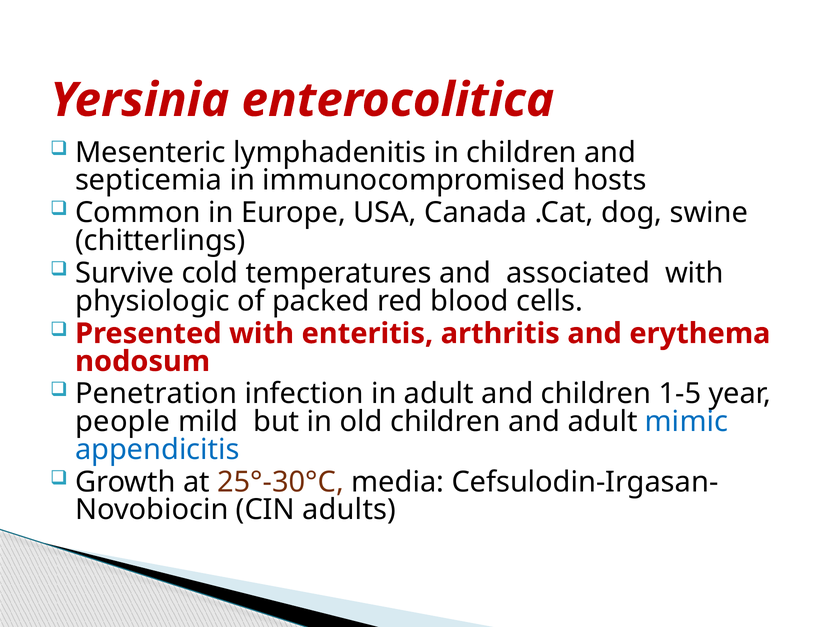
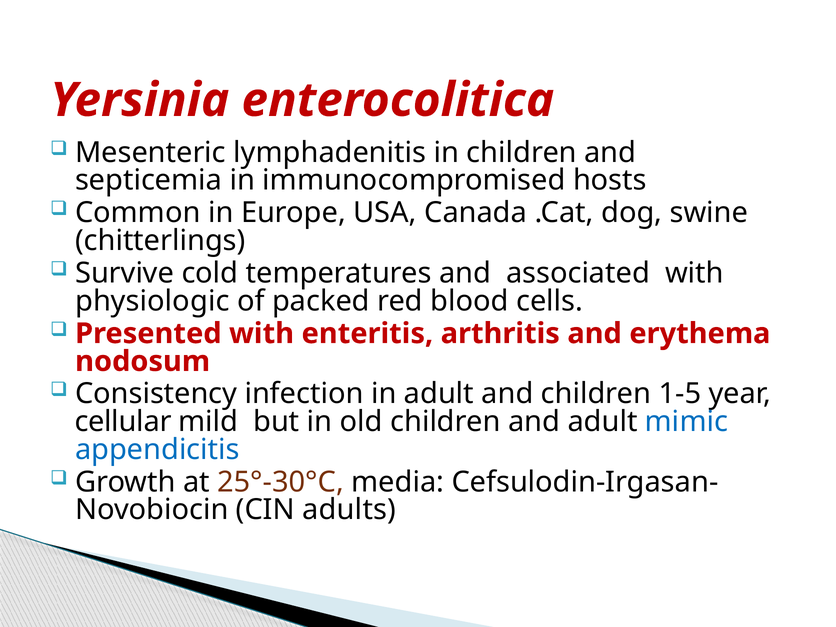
Penetration: Penetration -> Consistency (156, 394)
people: people -> cellular (123, 422)
